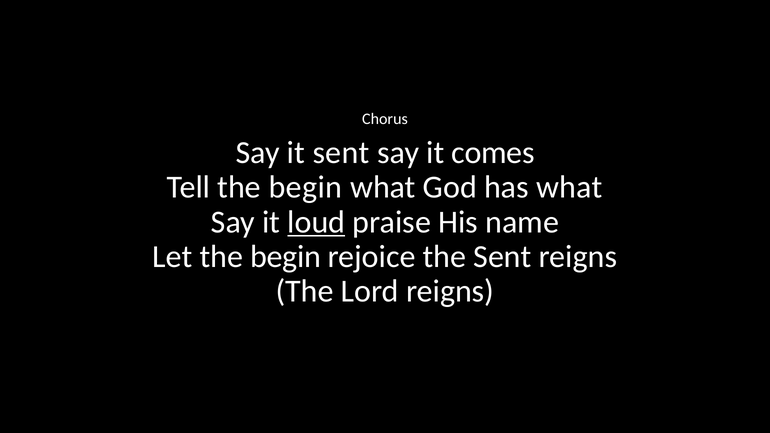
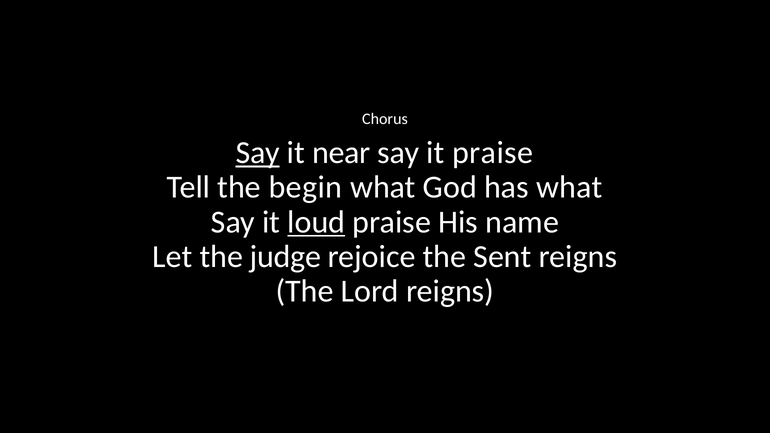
Say underline: none -> present (258, 153)
it sent: sent -> near (341, 153)
it comes: comes -> praise (493, 153)
Let the begin: begin -> judge (286, 257)
